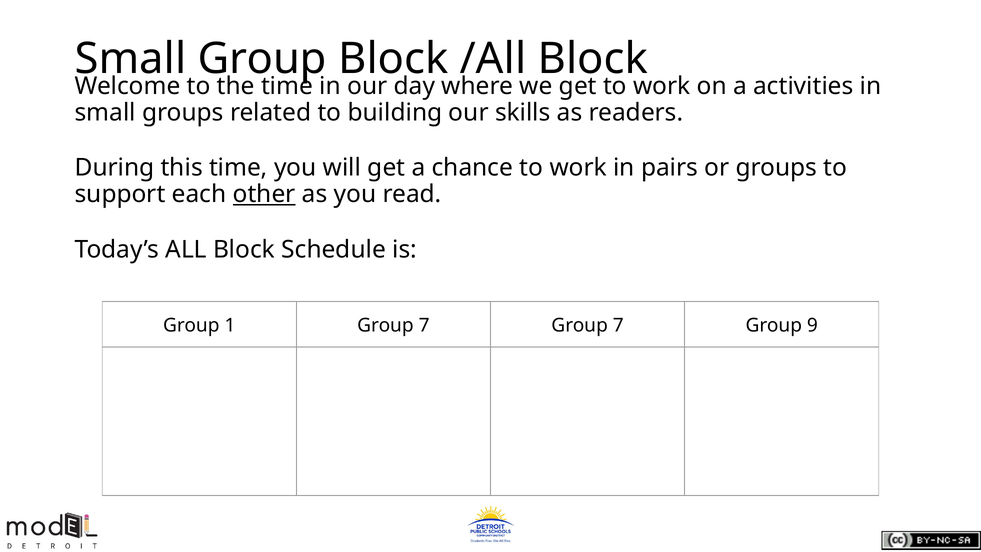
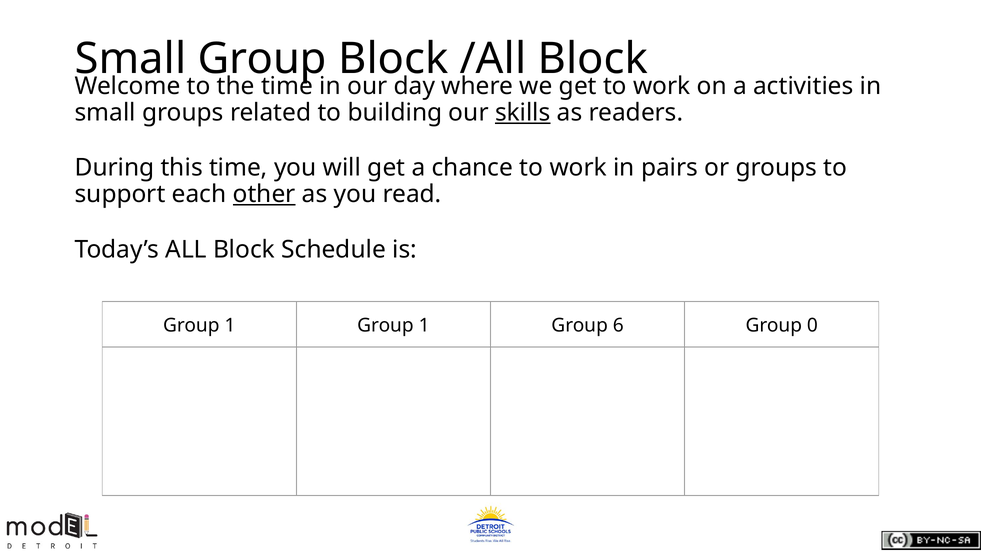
skills underline: none -> present (523, 113)
1 Group 7: 7 -> 1 (424, 325)
7: 7 -> 6 (618, 325)
9: 9 -> 0 (812, 325)
